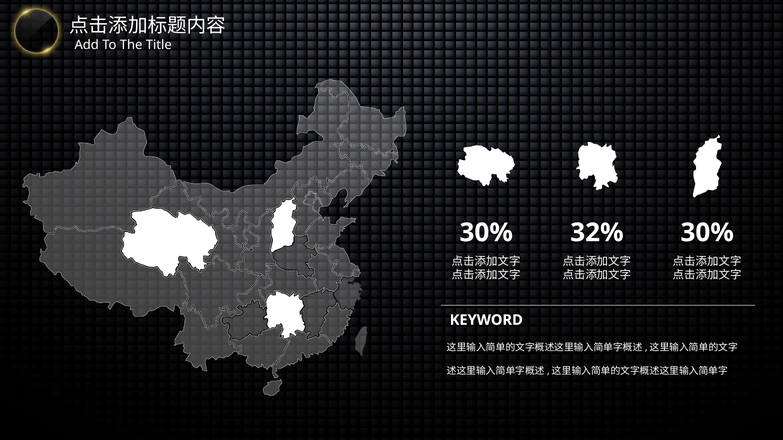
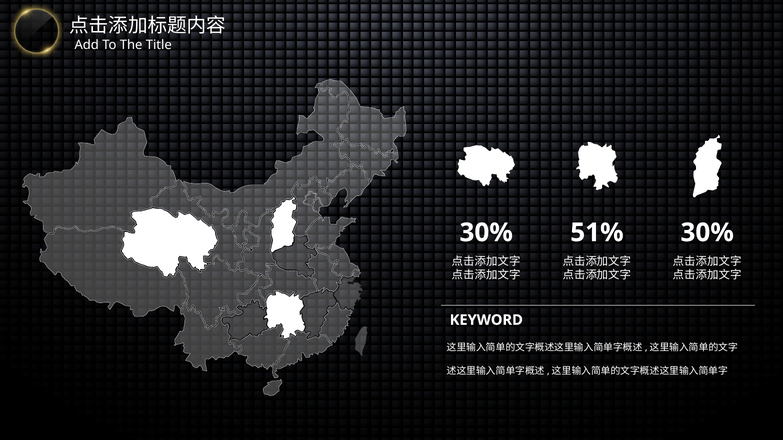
32%: 32% -> 51% (597, 233)
